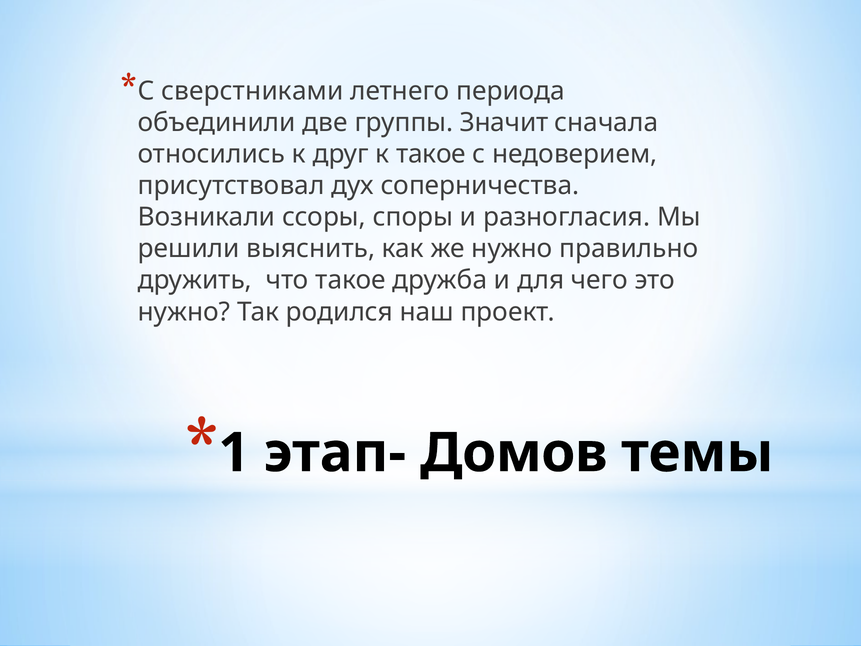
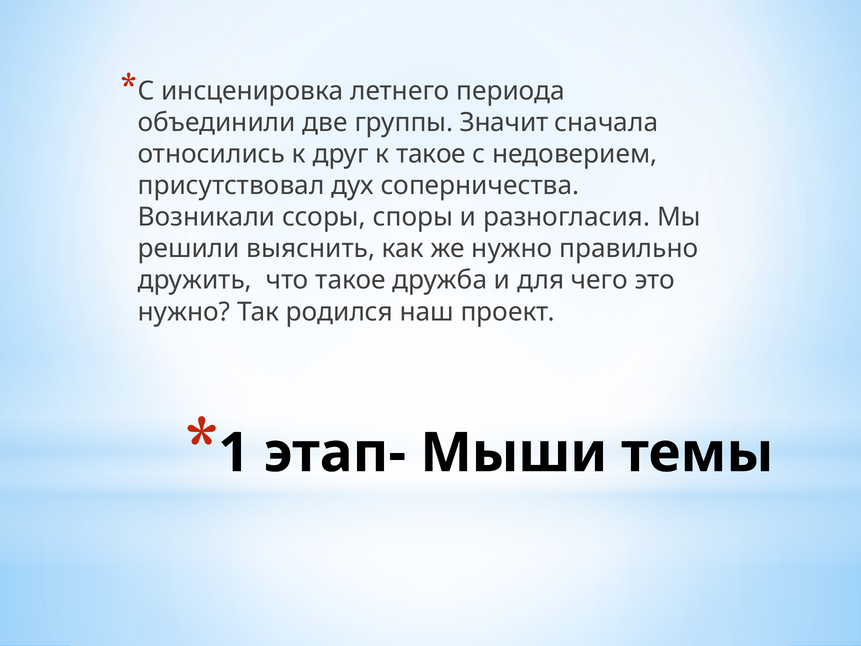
сверстниками: сверстниками -> инсценировка (252, 91)
Домов: Домов -> Мыши (514, 453)
